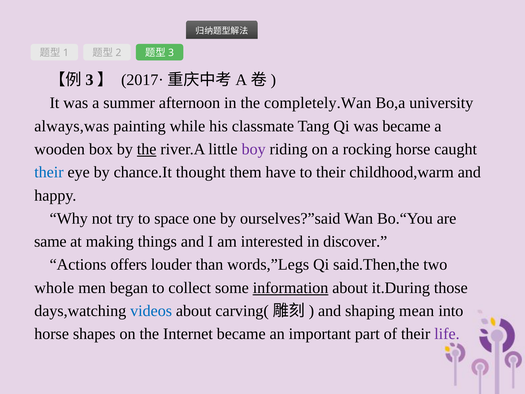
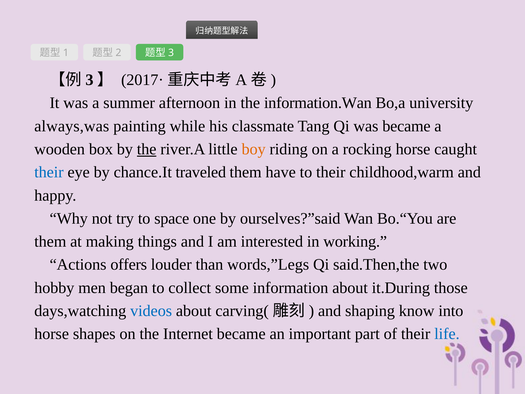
completely.Wan: completely.Wan -> information.Wan (318, 103)
boy colour: purple -> orange (254, 149)
thought: thought -> traveled (201, 172)
same: same -> them (50, 241)
discover: discover -> working (355, 241)
whole: whole -> hobby (54, 288)
information underline: present -> none (291, 288)
mean: mean -> know (417, 311)
life colour: purple -> blue (447, 334)
